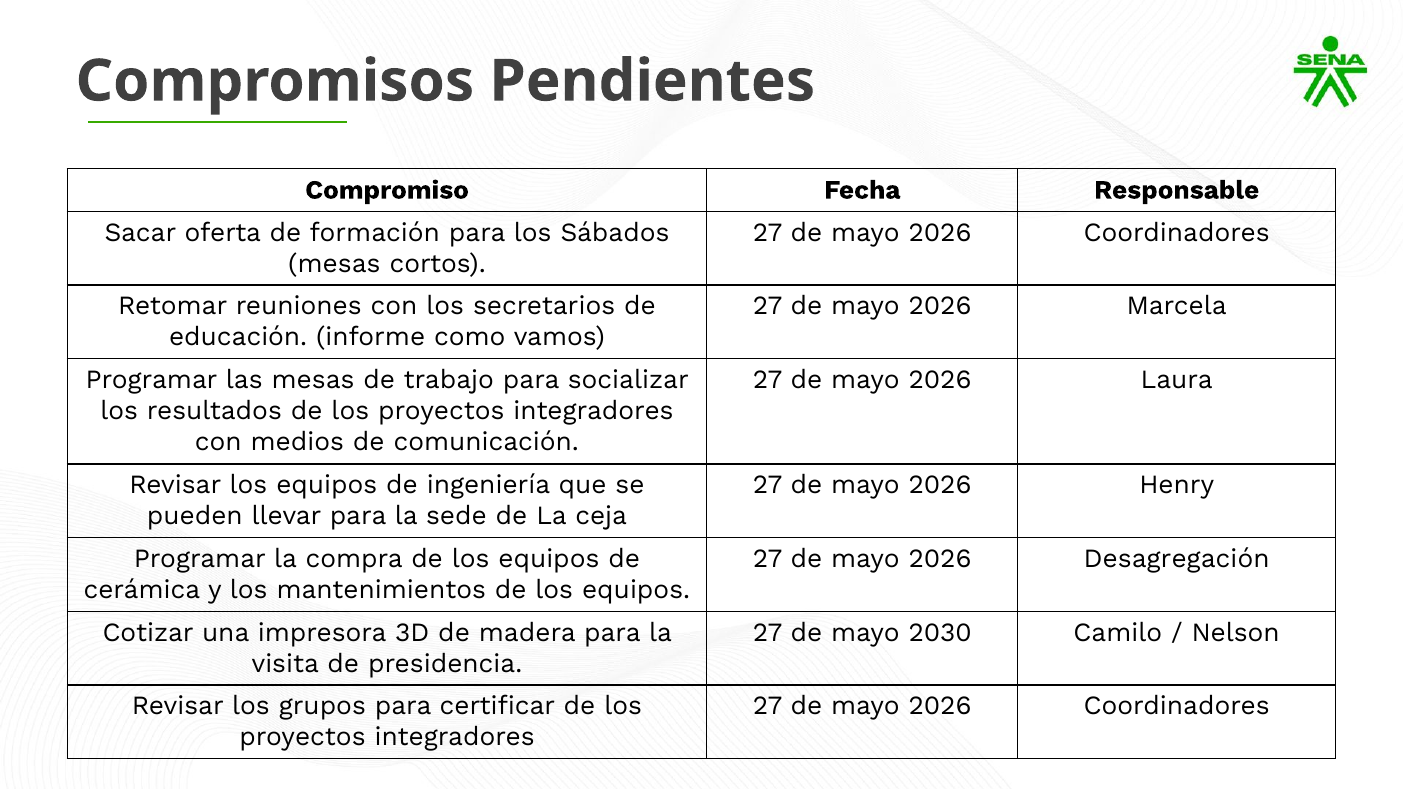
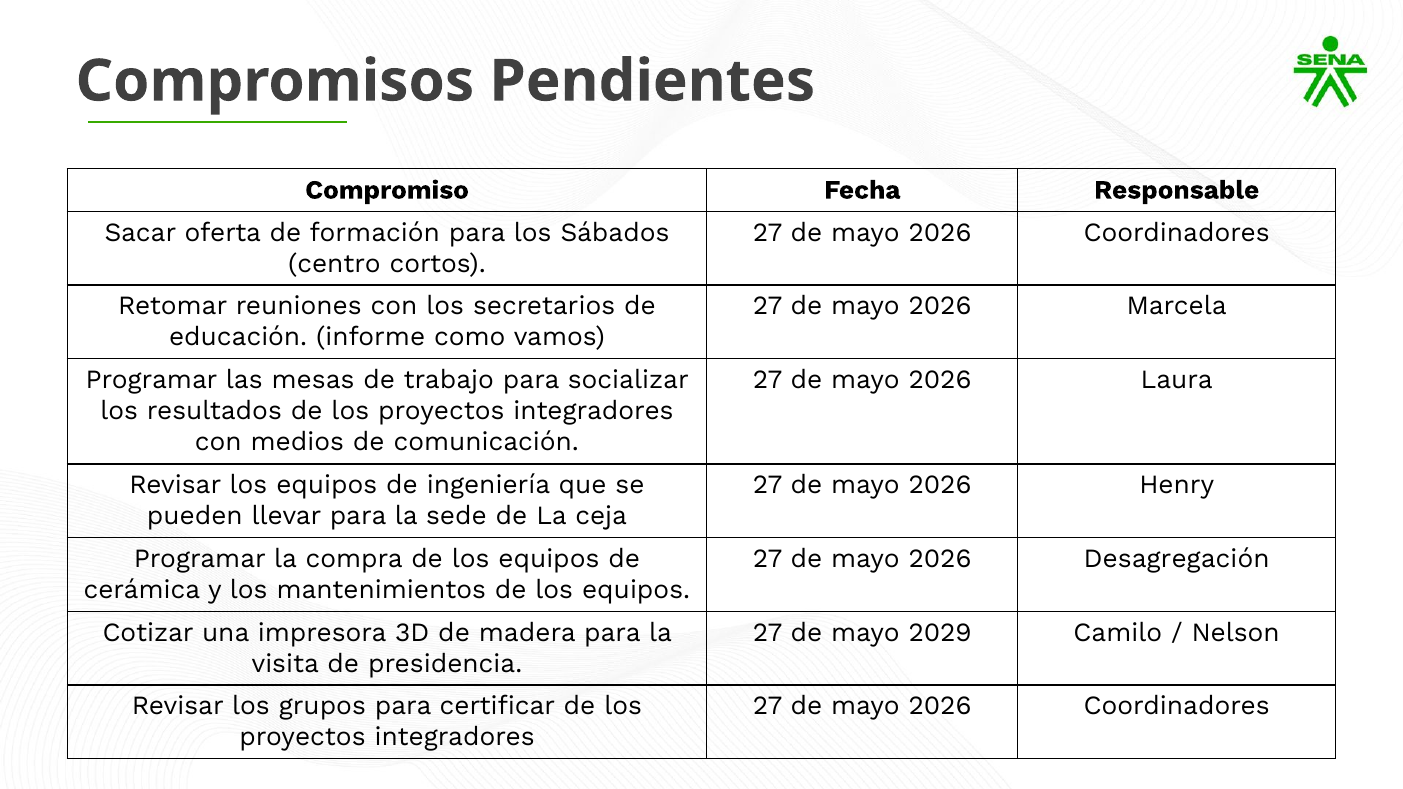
mesas: mesas -> centro (334, 263)
2030: 2030 -> 2029 (940, 633)
